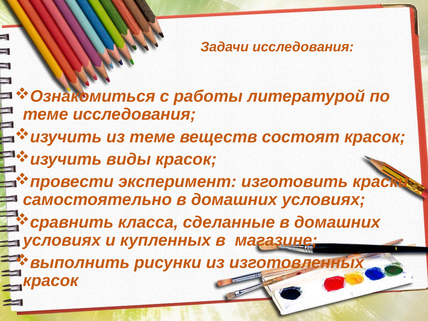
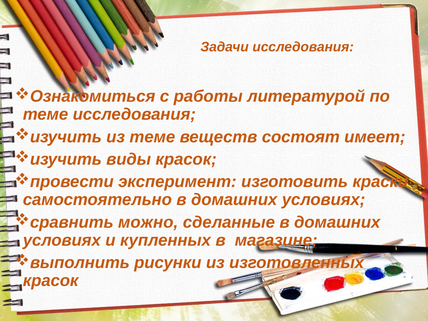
состоят красок: красок -> имеет (375, 137)
класса: класса -> можно (148, 222)
